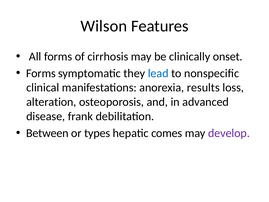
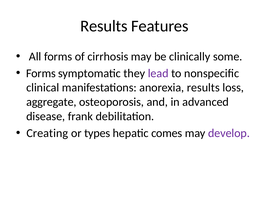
Wilson: Wilson -> Results (104, 26)
onset: onset -> some (228, 56)
lead colour: blue -> purple (158, 73)
alteration: alteration -> aggregate (51, 102)
Between: Between -> Creating (47, 133)
